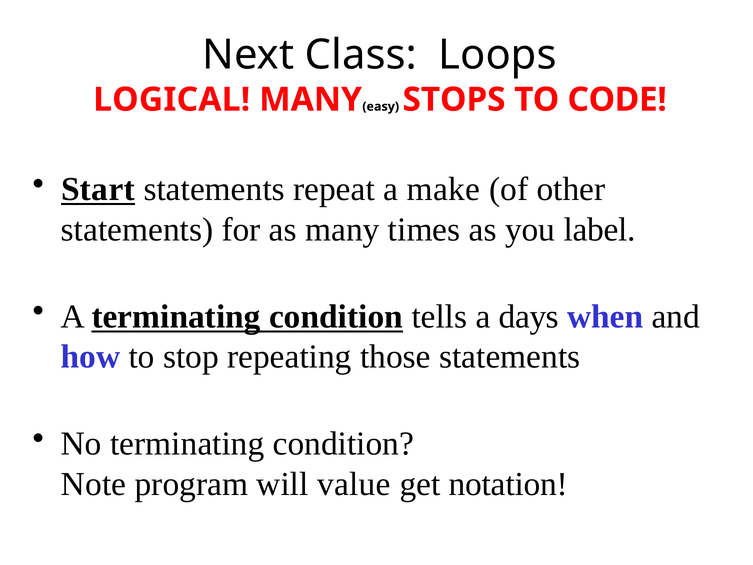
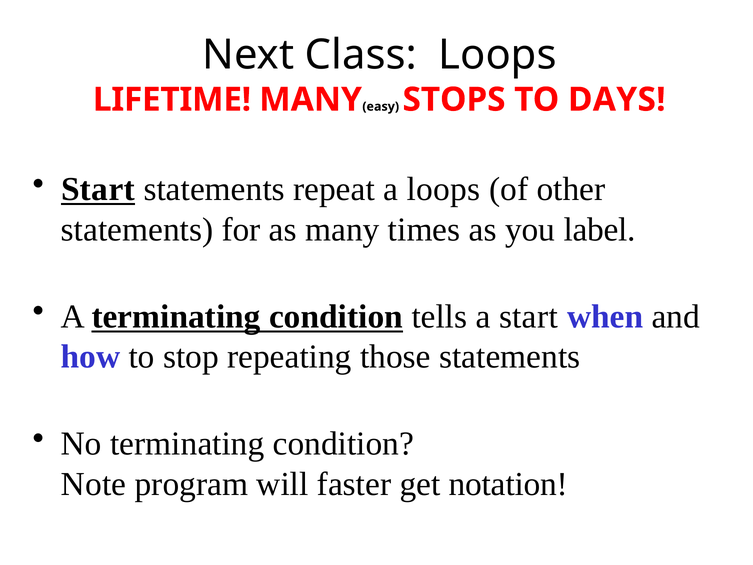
LOGICAL: LOGICAL -> LIFETIME (172, 100)
CODE: CODE -> DAYS (617, 100)
a make: make -> loops (444, 189)
a days: days -> start (528, 317)
value: value -> faster (354, 484)
